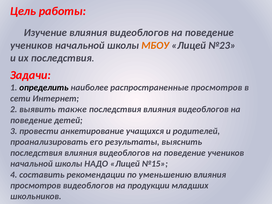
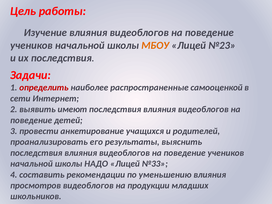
определить colour: black -> red (44, 88)
распространенные просмотров: просмотров -> самооценкой (217, 88)
также: также -> имеют (72, 109)
№15: №15 -> №33 (155, 164)
